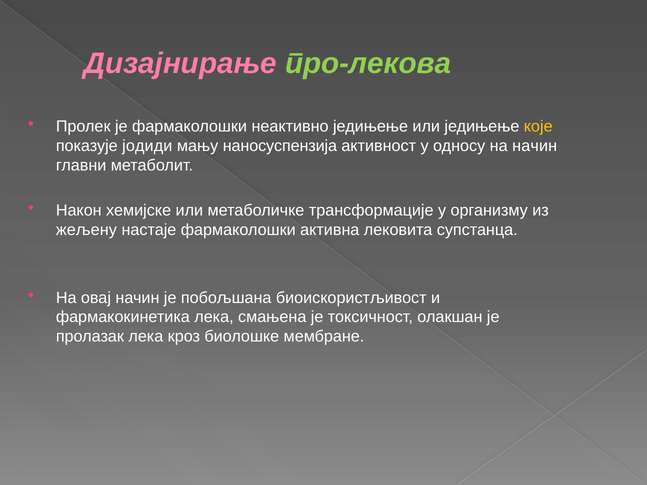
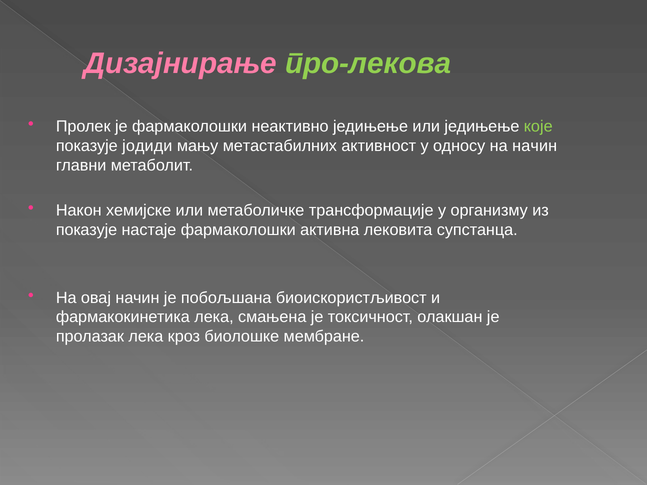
које colour: yellow -> light green (538, 126)
наносуспензија: наносуспензија -> метастабилних (280, 146)
жељену: жељену -> показује (87, 230)
